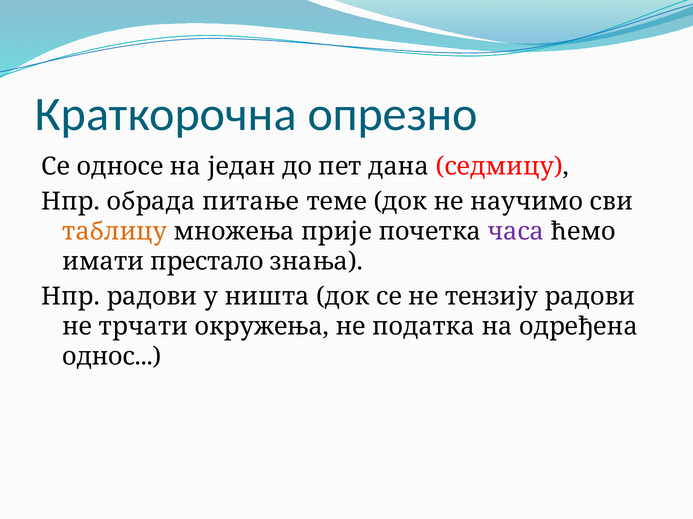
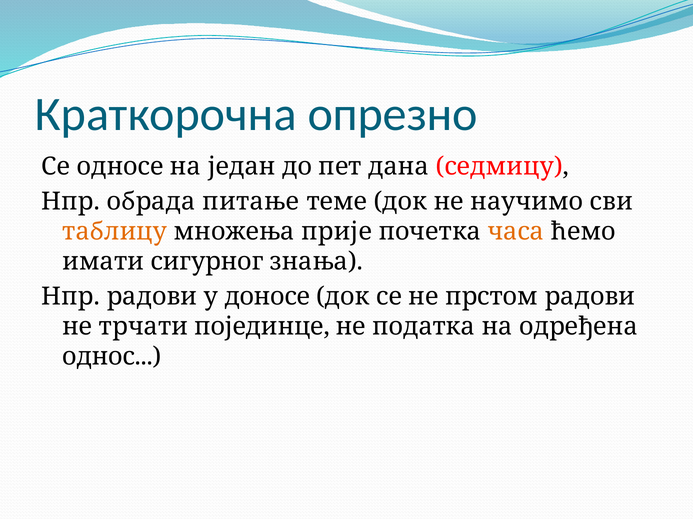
часа colour: purple -> orange (516, 232)
престало: престало -> сигурног (207, 262)
ништа: ништа -> доносе (267, 297)
тензију: тензију -> прстом (492, 297)
окружења: окружења -> појединце (262, 327)
